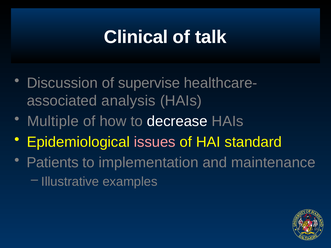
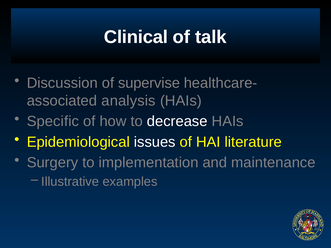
Multiple: Multiple -> Specific (53, 121)
issues colour: pink -> white (155, 142)
standard: standard -> literature (253, 142)
Patients: Patients -> Surgery (53, 163)
